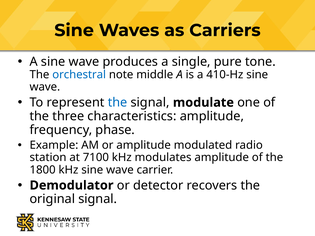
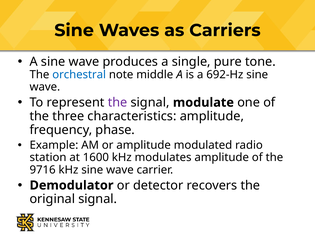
410-Hz: 410-Hz -> 692-Hz (225, 75)
the colour: blue -> purple (118, 103)
7100: 7100 -> 1600 (96, 158)
1800: 1800 -> 9716 (43, 170)
